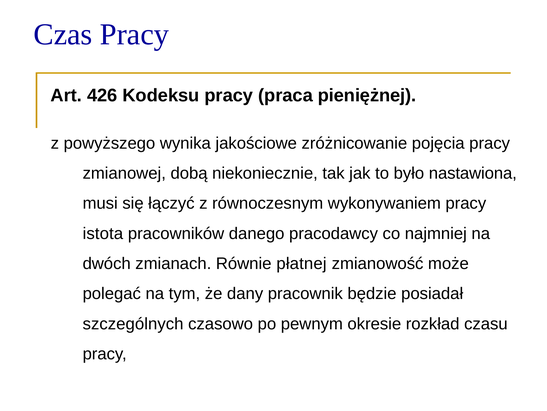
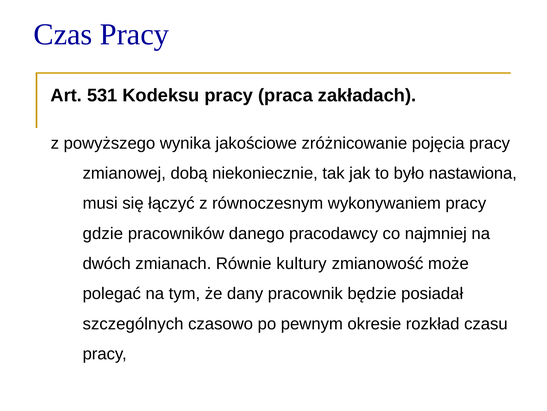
426: 426 -> 531 (102, 95)
pieniężnej: pieniężnej -> zakładach (367, 95)
istota: istota -> gdzie (103, 233)
płatnej: płatnej -> kultury (301, 263)
